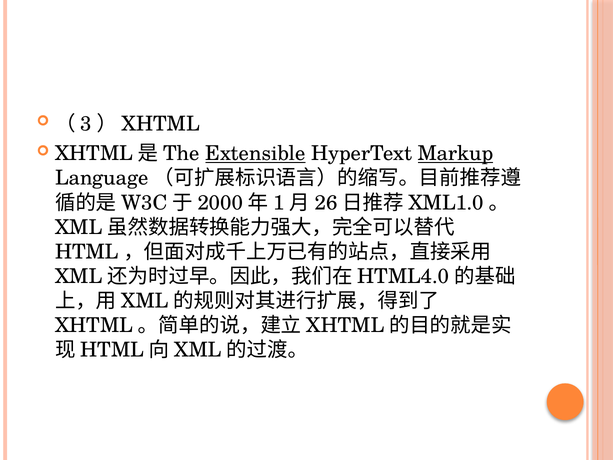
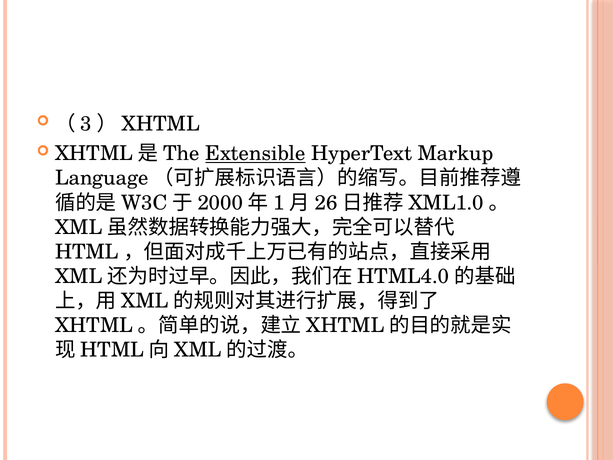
Markup underline: present -> none (456, 154)
